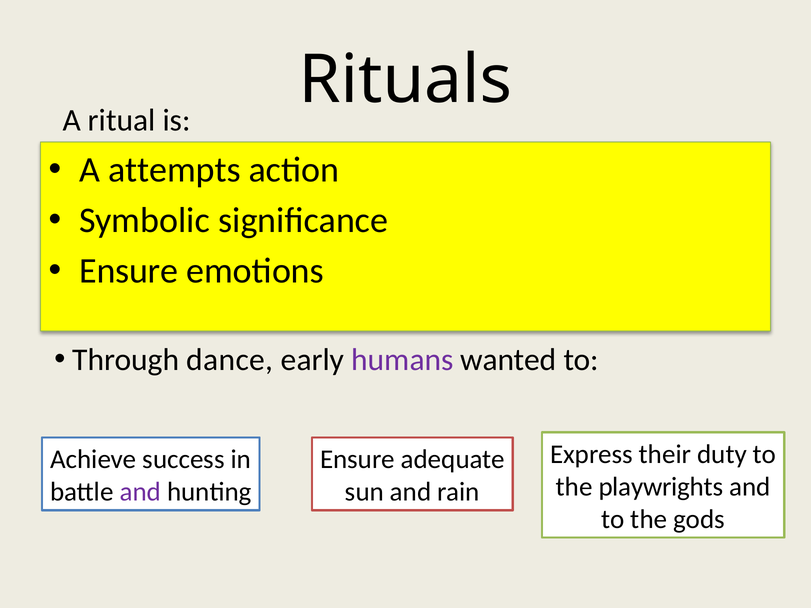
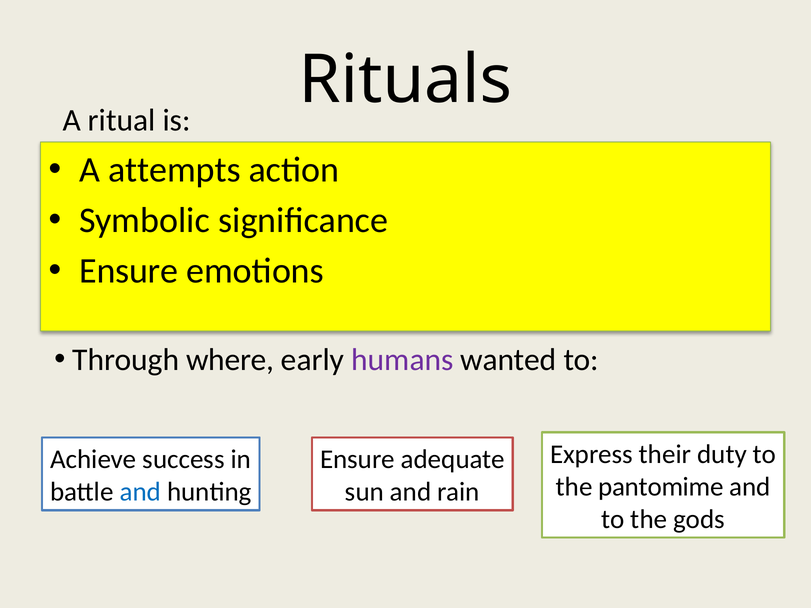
dance: dance -> where (230, 360)
playwrights: playwrights -> pantomime (661, 487)
and colour: purple -> blue (140, 492)
